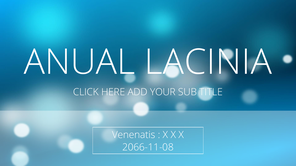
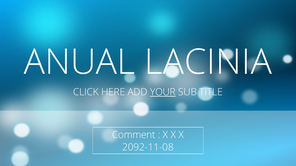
YOUR underline: none -> present (163, 92)
Venenatis: Venenatis -> Comment (134, 135)
2066-11-08: 2066-11-08 -> 2092-11-08 (148, 148)
